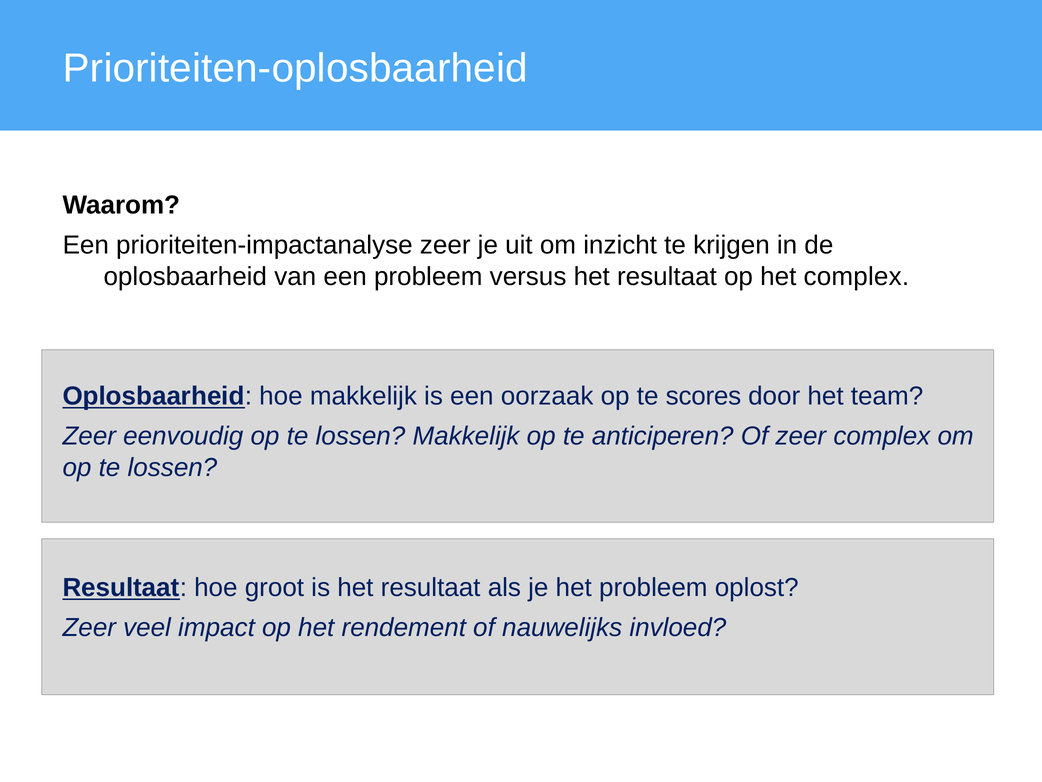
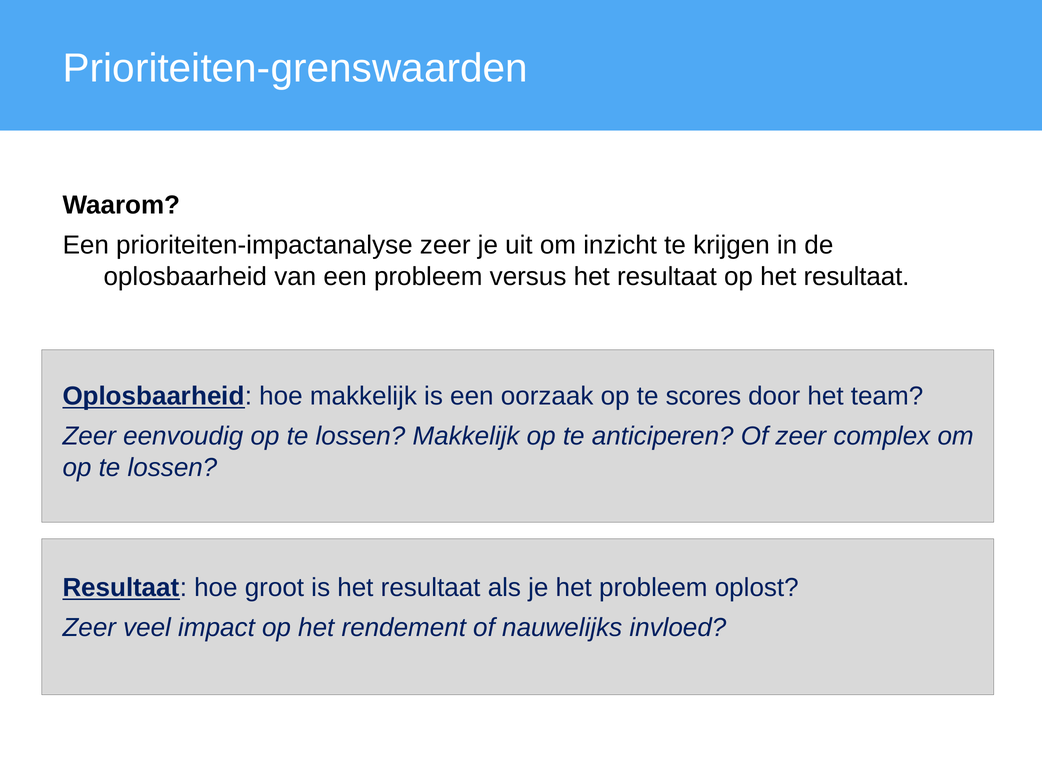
Prioriteiten-oplosbaarheid: Prioriteiten-oplosbaarheid -> Prioriteiten-grenswaarden (295, 68)
op het complex: complex -> resultaat (856, 276)
